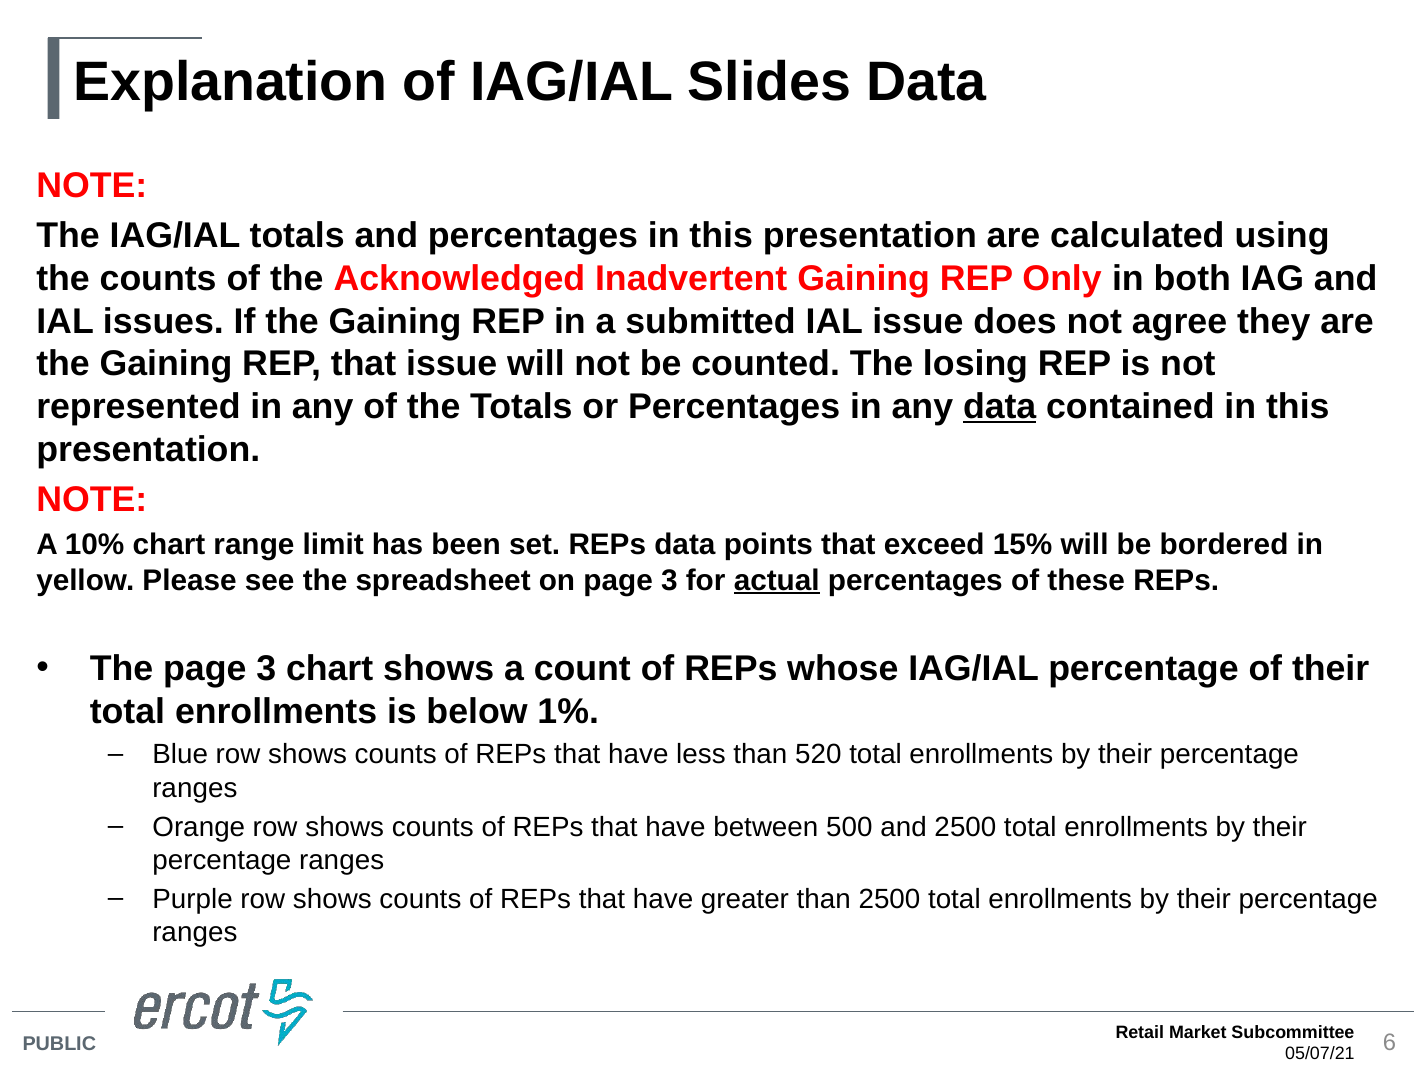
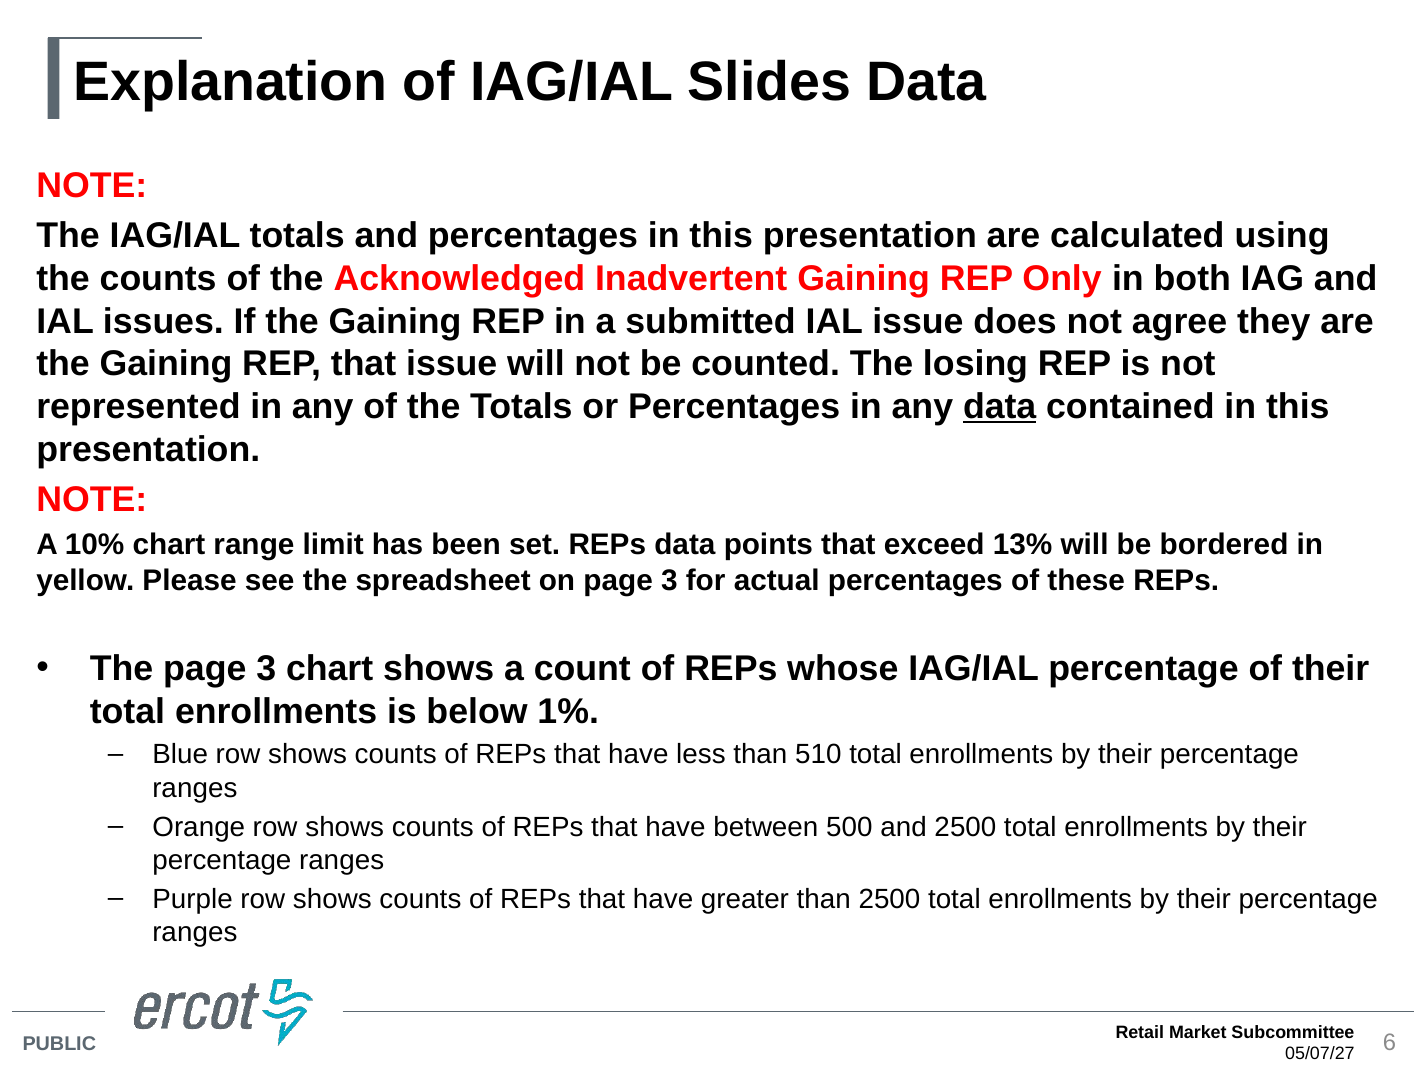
15%: 15% -> 13% (1023, 545)
actual underline: present -> none (777, 580)
520: 520 -> 510 (818, 755)
05/07/21: 05/07/21 -> 05/07/27 (1320, 1054)
